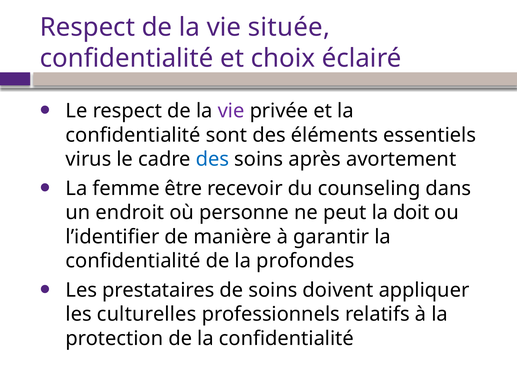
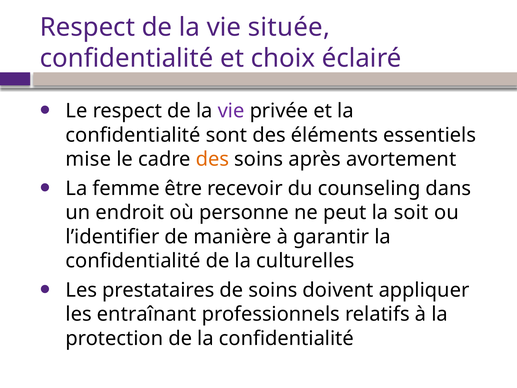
virus: virus -> mise (88, 159)
des colour: blue -> orange (212, 159)
doit: doit -> soit (411, 212)
profondes: profondes -> culturelles (305, 261)
culturelles: culturelles -> entraînant (147, 314)
